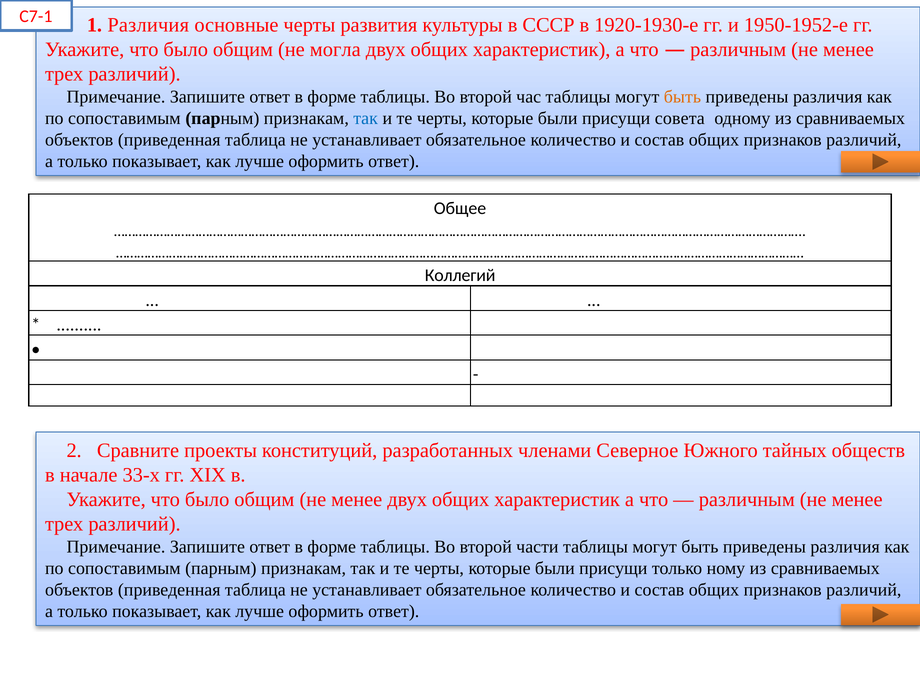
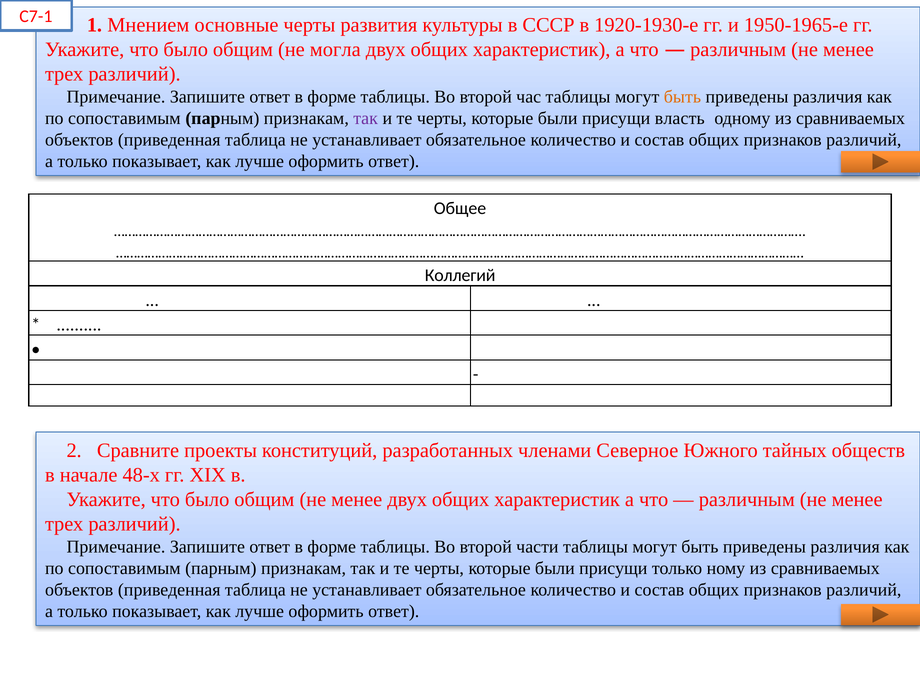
1 Различия: Различия -> Мнением (148, 25)
1950-1952-е: 1950-1952-е -> 1950-1965-е (796, 25)
так colour: blue -> purple (366, 118)
совета: совета -> власть (680, 118)
33-х: 33-х -> 48-х (141, 475)
